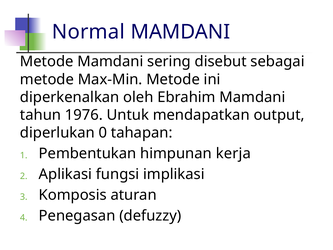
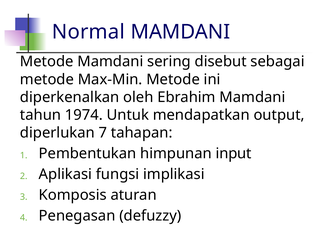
1976: 1976 -> 1974 (84, 115)
0: 0 -> 7 (103, 133)
kerja: kerja -> input (234, 153)
